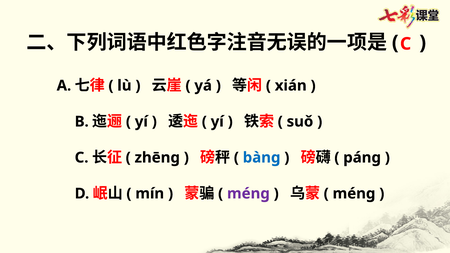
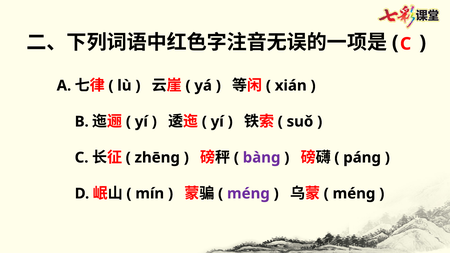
bànɡ colour: blue -> purple (262, 158)
